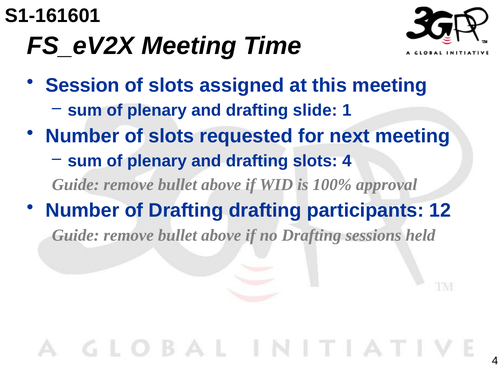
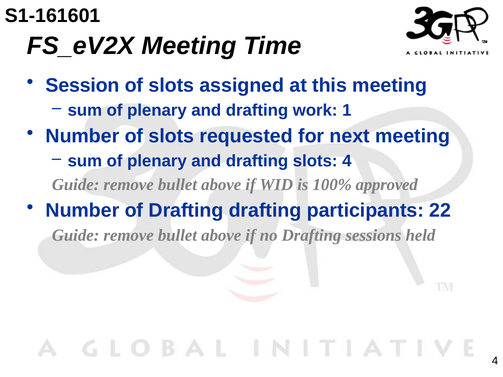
slide: slide -> work (315, 110)
approval: approval -> approved (387, 185)
12: 12 -> 22 (440, 211)
